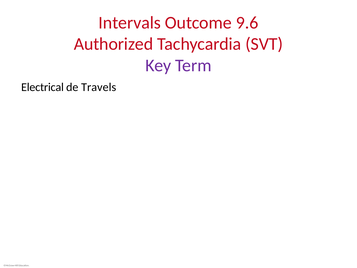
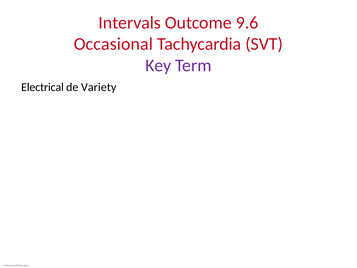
Authorized: Authorized -> Occasional (113, 44)
Travels: Travels -> Variety (99, 87)
